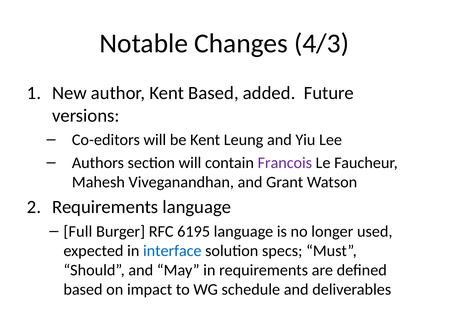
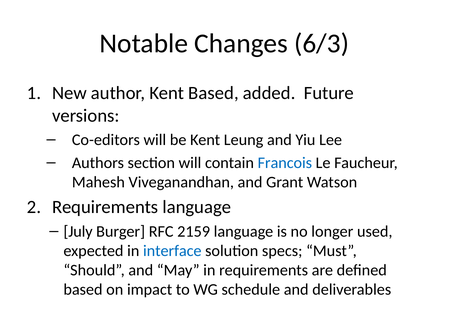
4/3: 4/3 -> 6/3 (322, 43)
Francois colour: purple -> blue (285, 163)
Full: Full -> July (78, 232)
6195: 6195 -> 2159 (194, 232)
